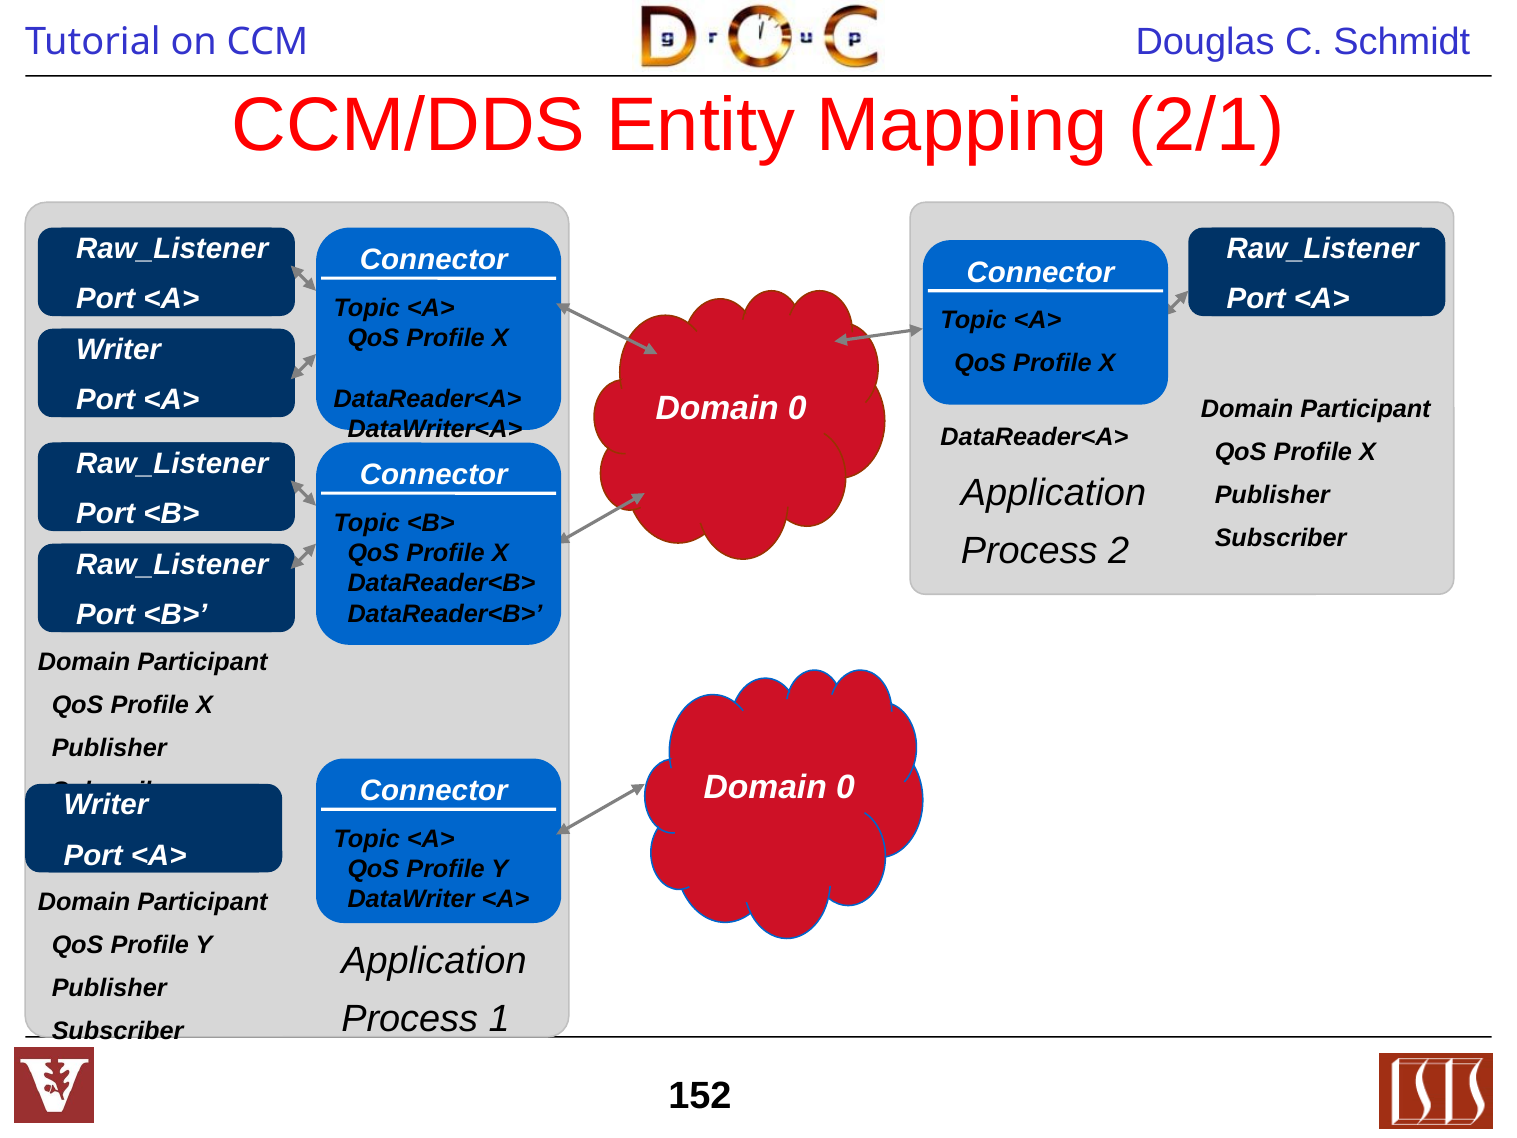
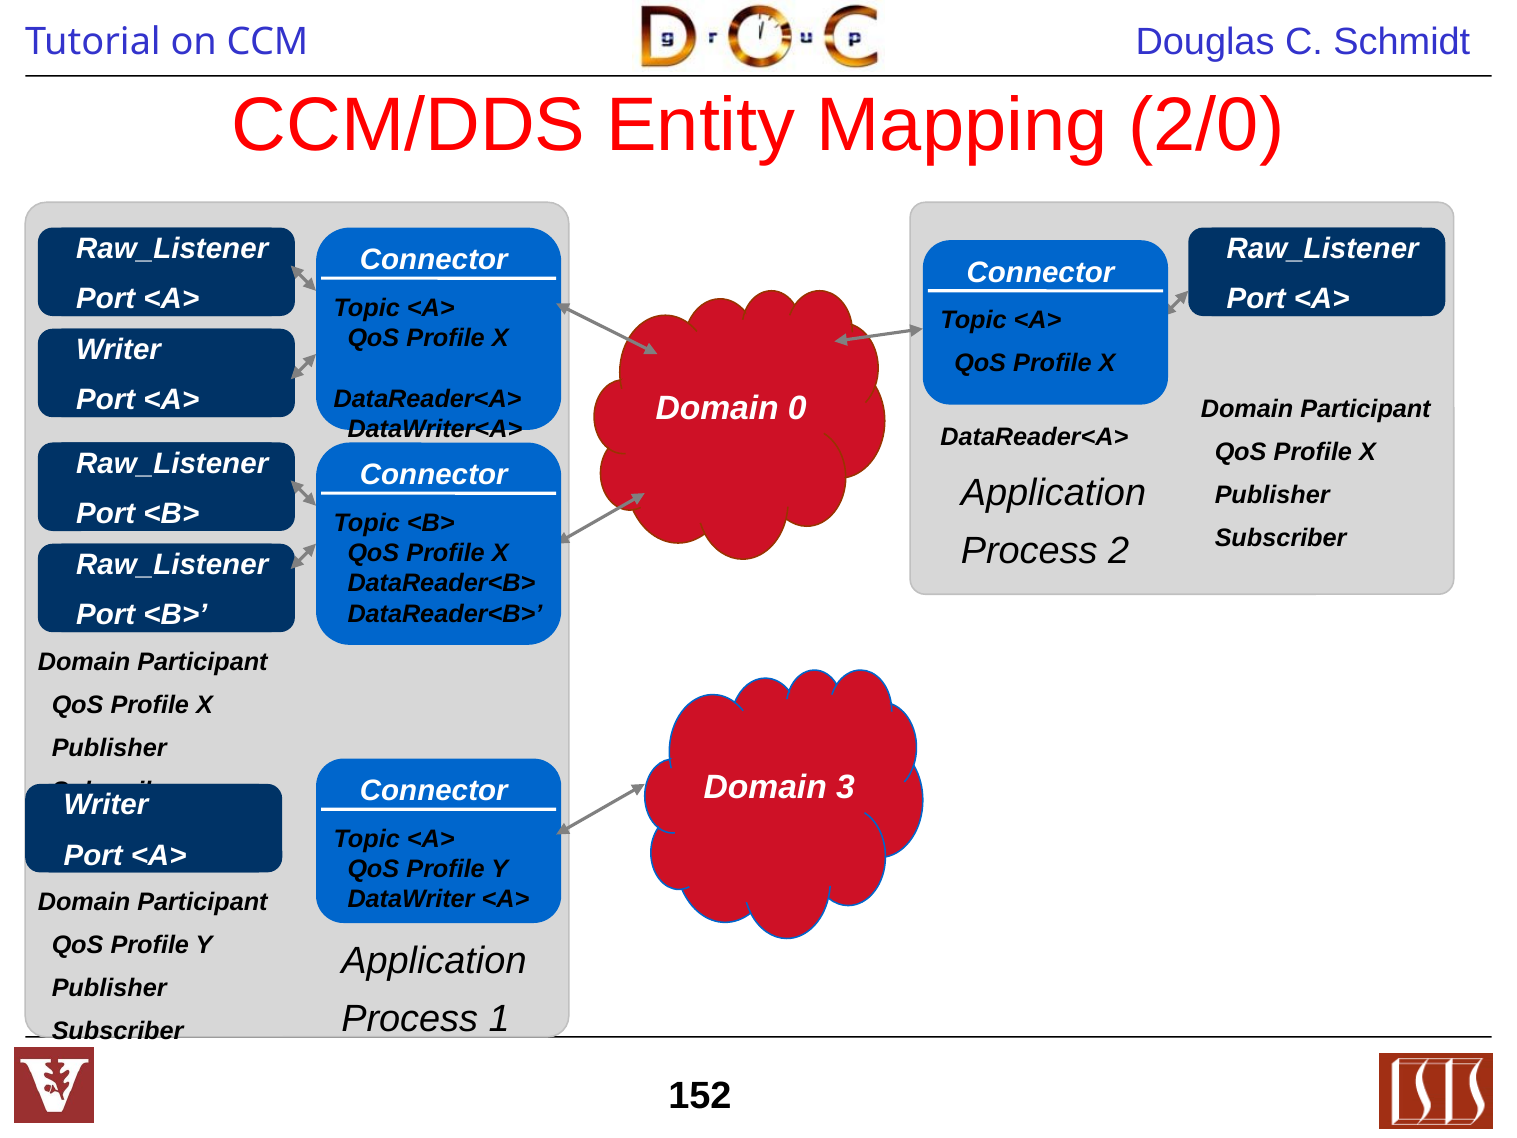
2/1: 2/1 -> 2/0 (1207, 125)
0: 0 -> 3 (845, 787)
